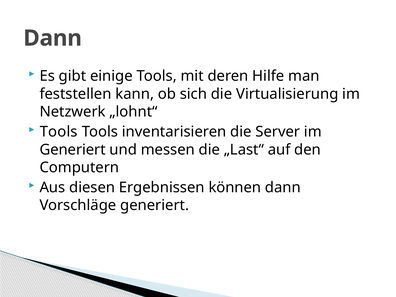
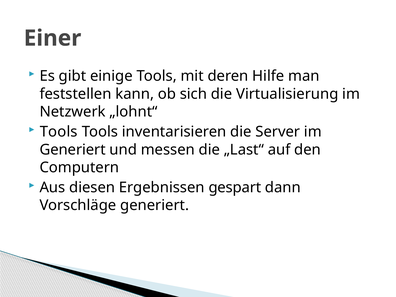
Dann: Dann -> Einer (52, 38)
können: können -> gespart (235, 187)
